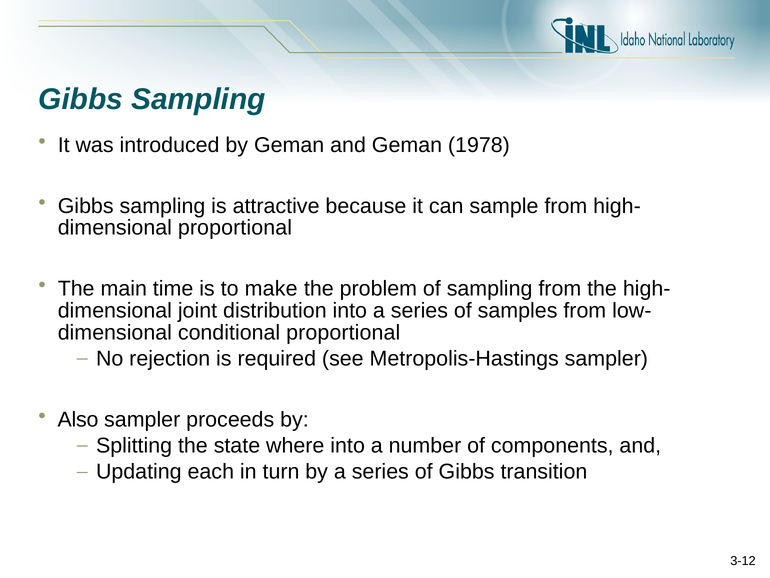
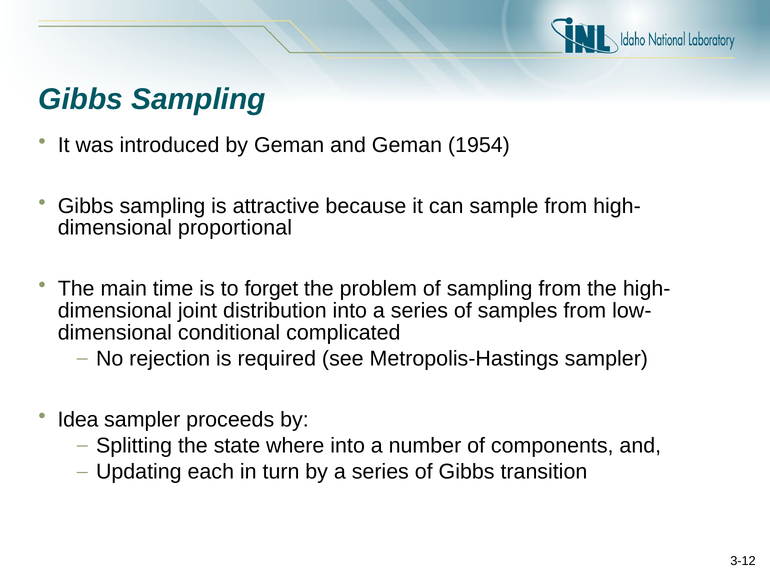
1978: 1978 -> 1954 (479, 145)
make: make -> forget (271, 288)
conditional proportional: proportional -> complicated (343, 332)
Also: Also -> Idea (78, 419)
